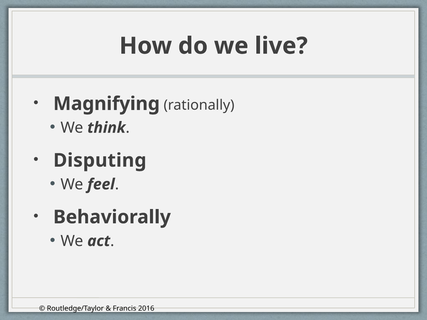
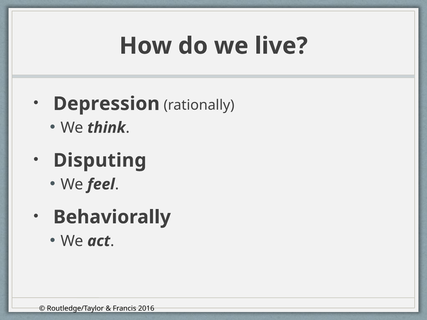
Magnifying: Magnifying -> Depression (106, 104)
